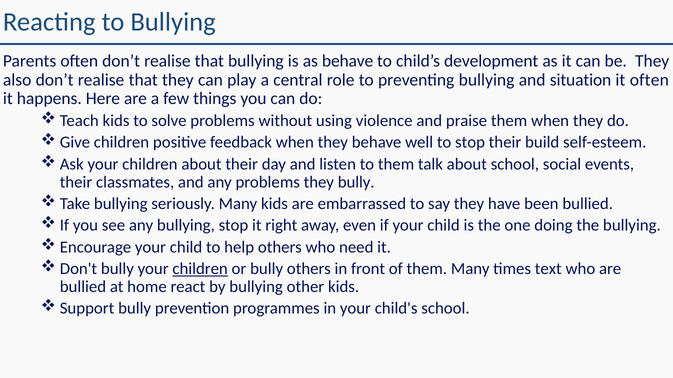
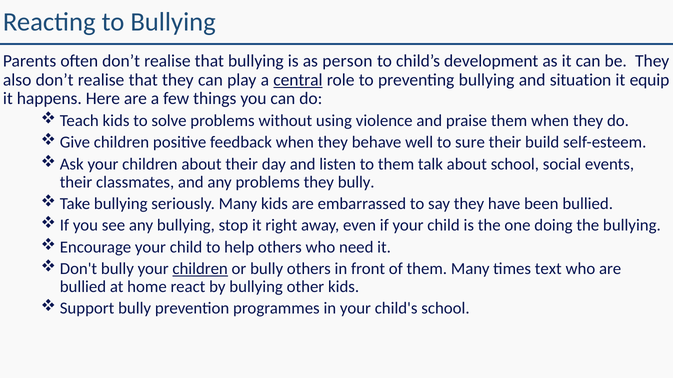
as behave: behave -> person (347, 61)
central underline: none -> present (298, 80)
it often: often -> equip (649, 80)
to stop: stop -> sure (470, 143)
